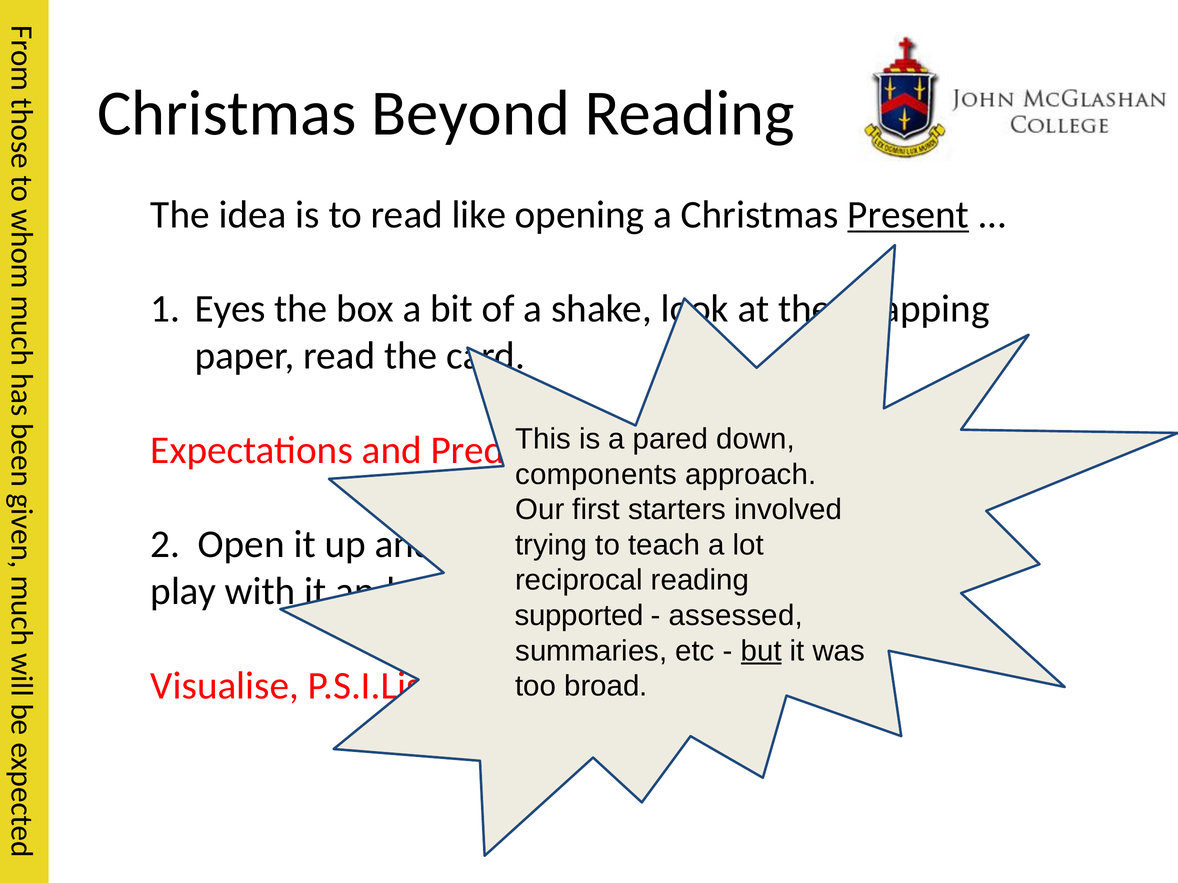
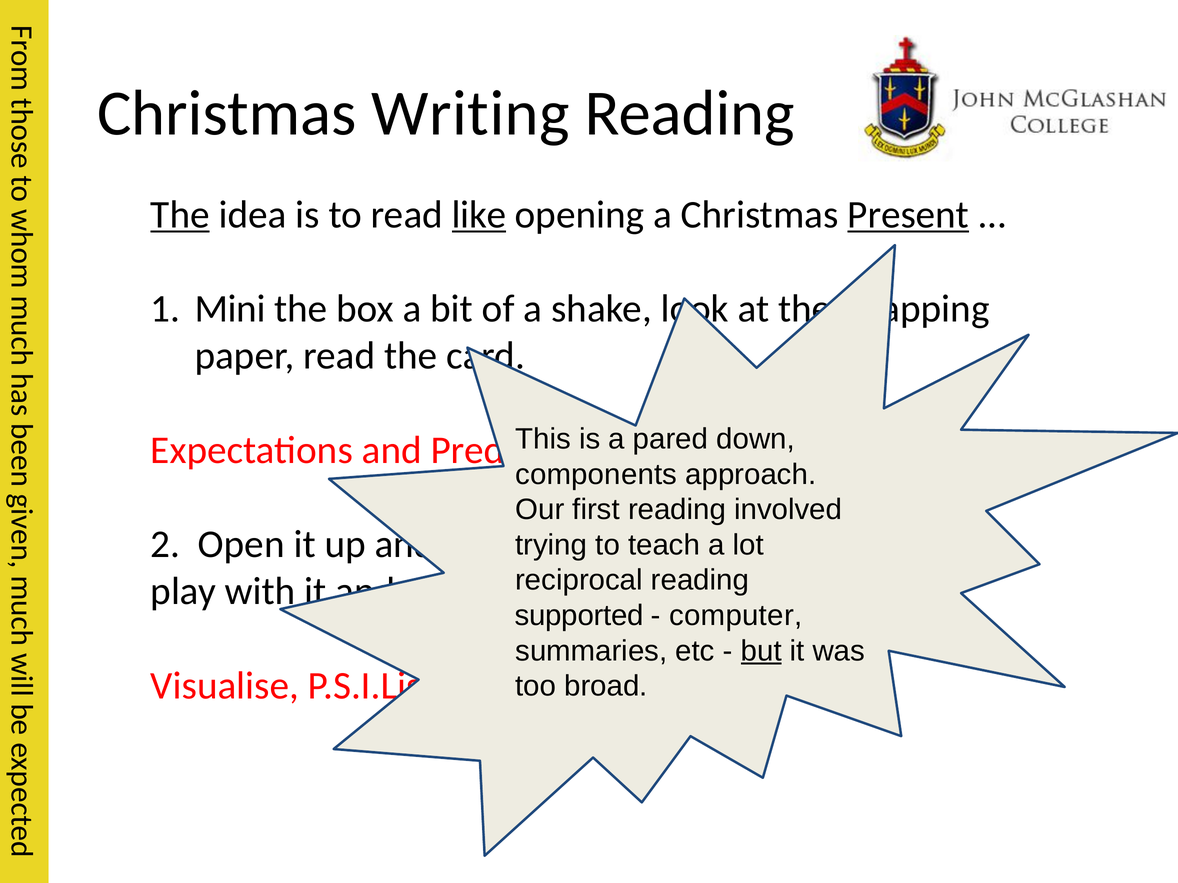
Beyond: Beyond -> Writing (470, 114)
The underline: none -> present (180, 215)
like underline: none -> present (479, 215)
Eyes: Eyes -> Mini (230, 309)
first starters: starters -> reading (677, 510)
assessed: assessed -> computer (736, 616)
